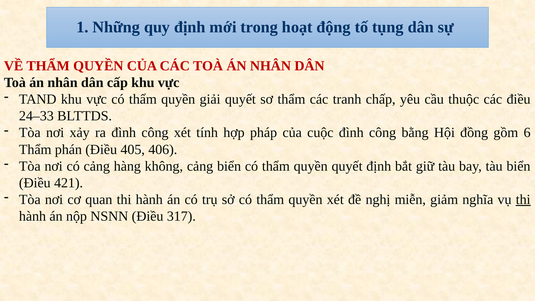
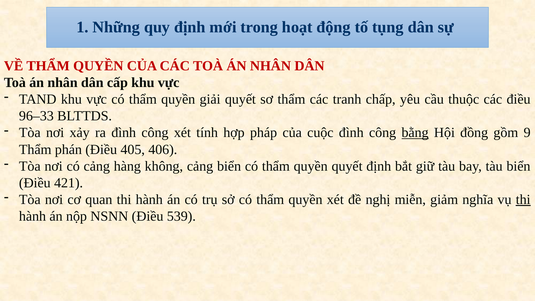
24–33: 24–33 -> 96–33 (36, 116)
bằng underline: none -> present (415, 133)
6: 6 -> 9 (527, 133)
317: 317 -> 539 (181, 216)
